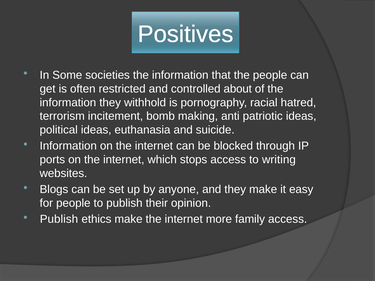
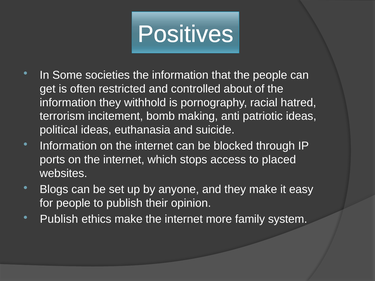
writing: writing -> placed (279, 160)
family access: access -> system (288, 219)
